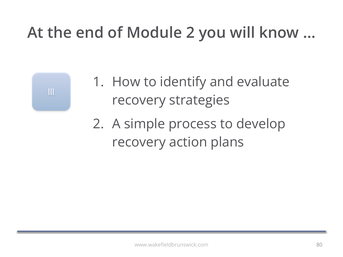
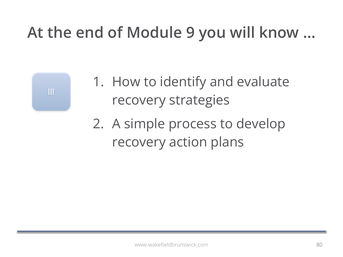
Module 2: 2 -> 9 (190, 33)
